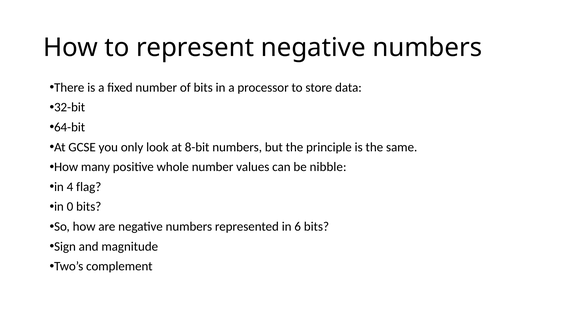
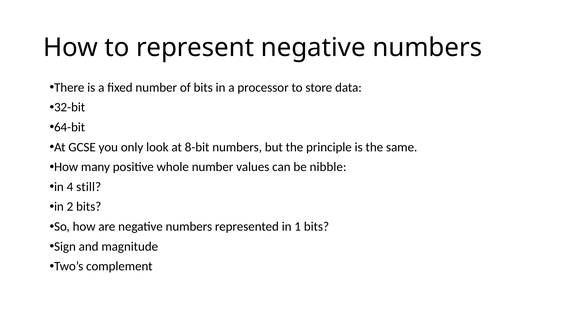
flag: flag -> still (89, 187)
0: 0 -> 2 (70, 207)
6: 6 -> 1 (298, 226)
